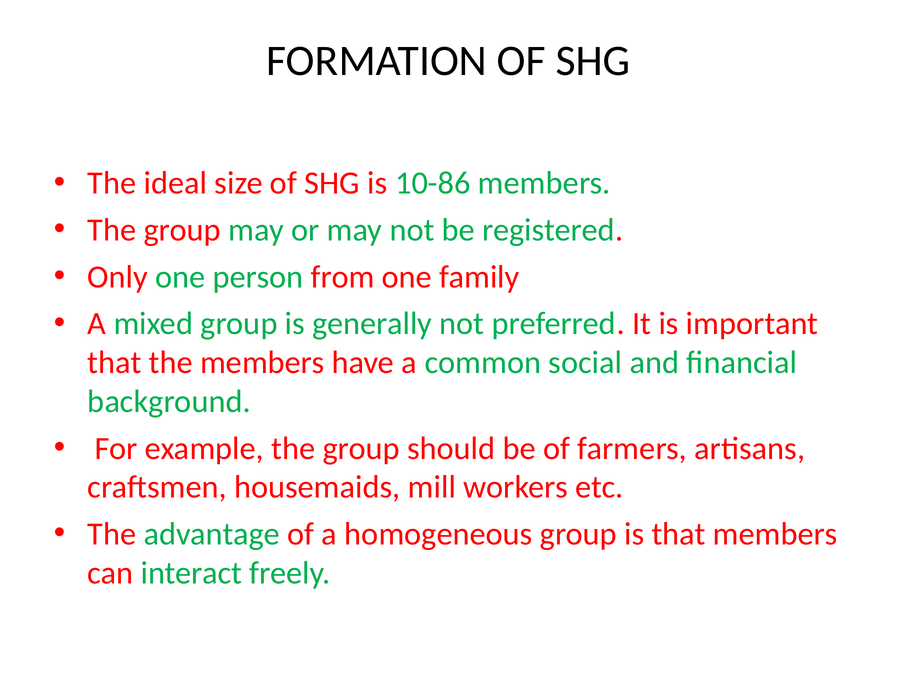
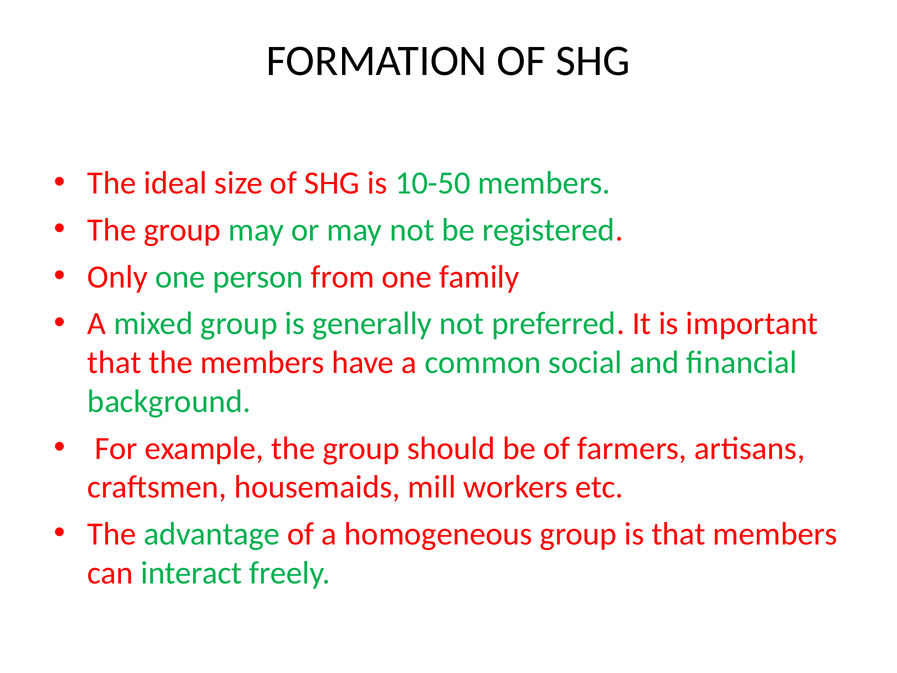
10-86: 10-86 -> 10-50 (433, 183)
